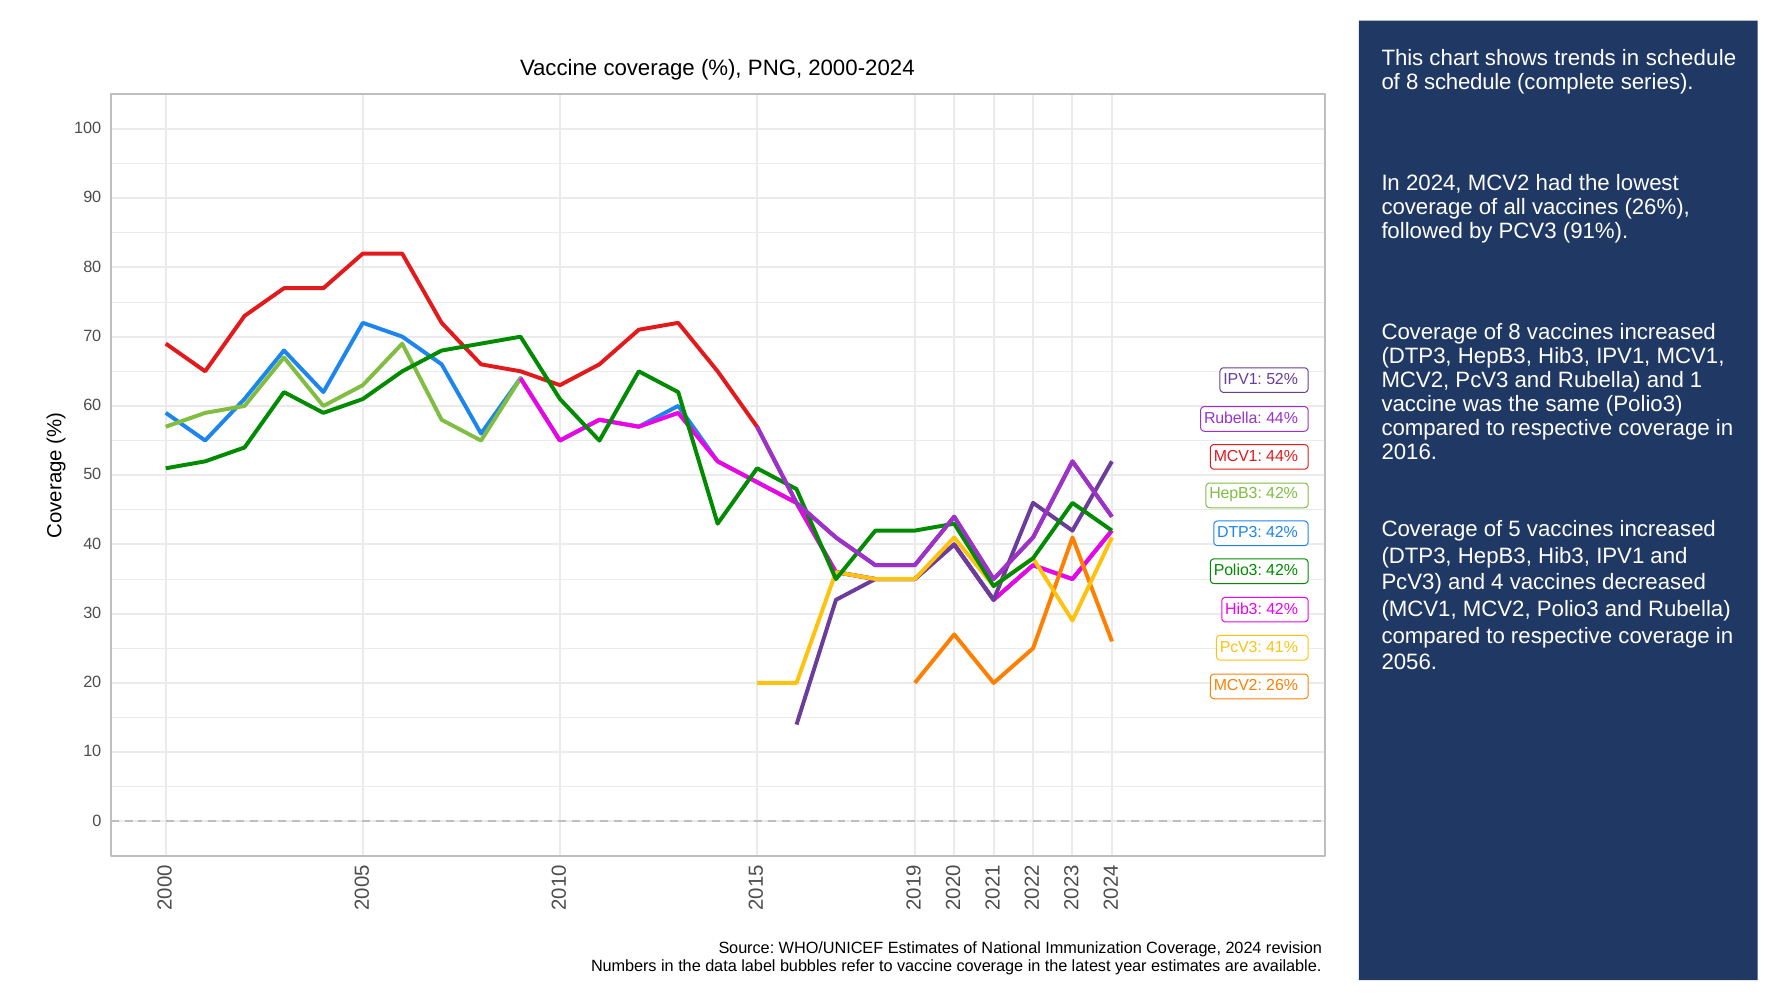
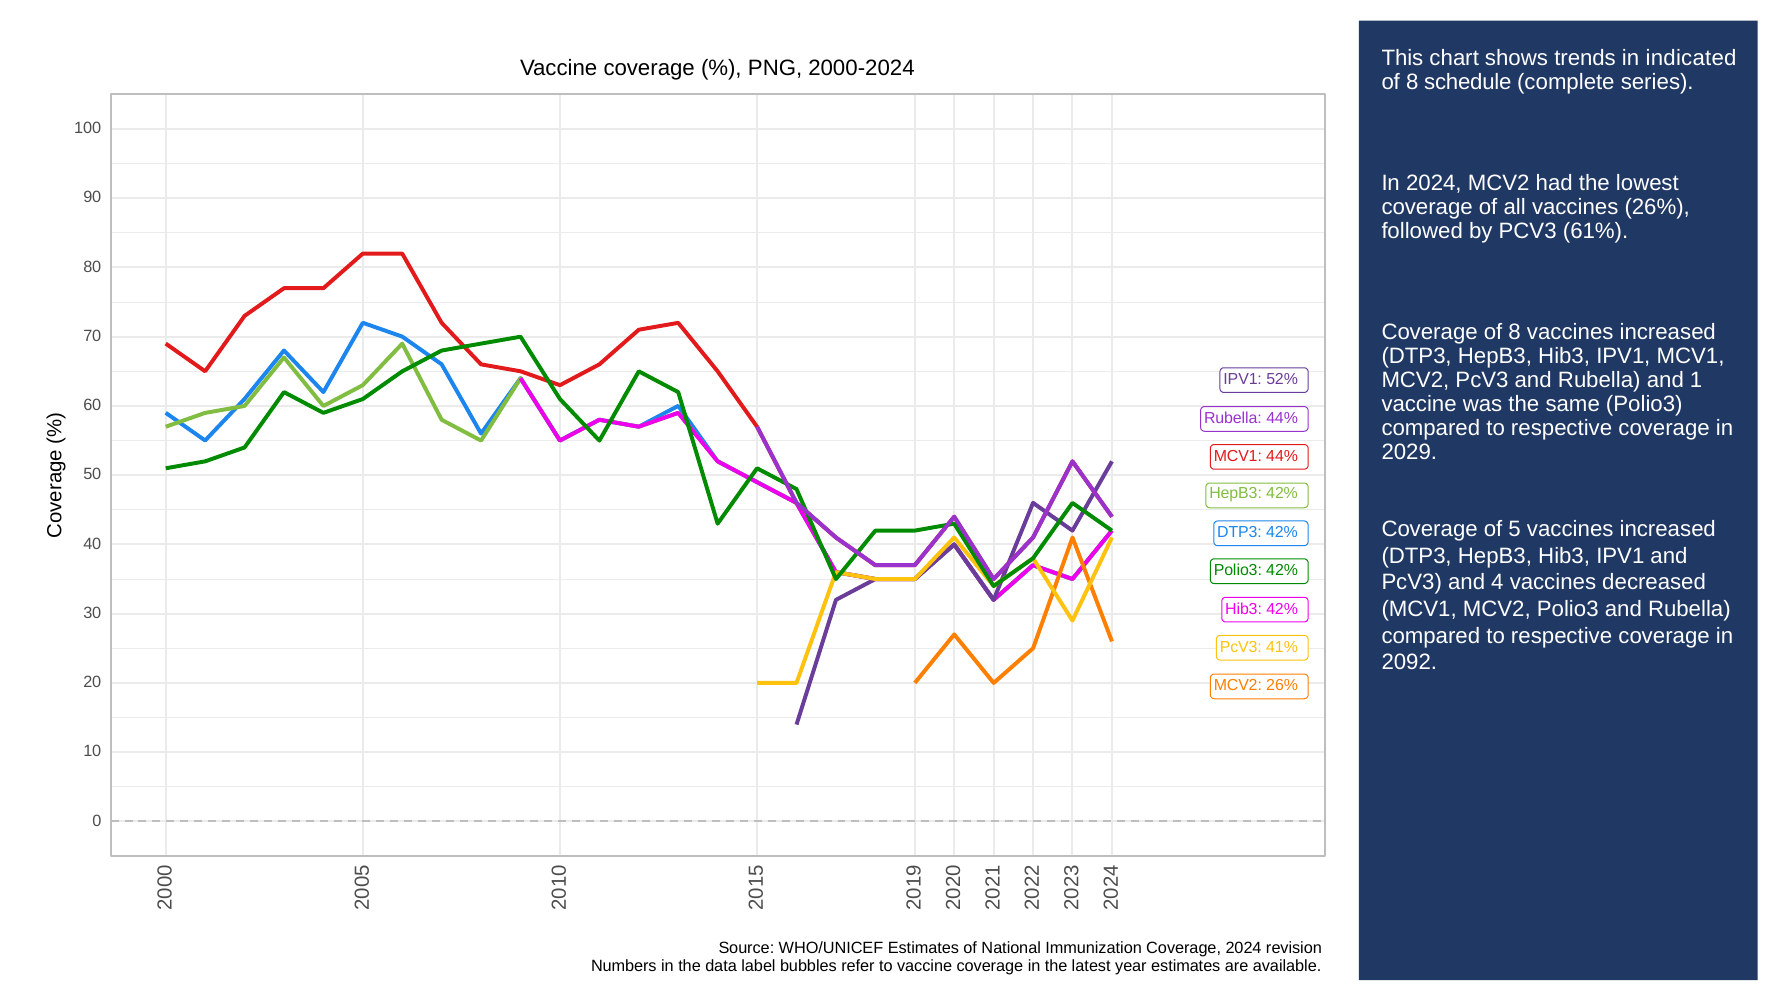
in schedule: schedule -> indicated (1691, 59)
91%: 91% -> 61% (1596, 231)
2016: 2016 -> 2029 (1409, 452)
2056: 2056 -> 2092 (1409, 663)
